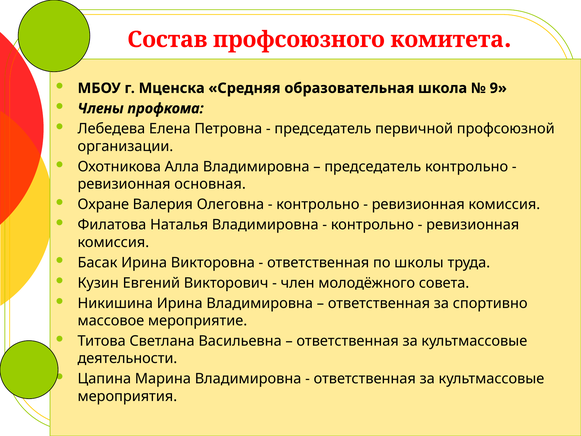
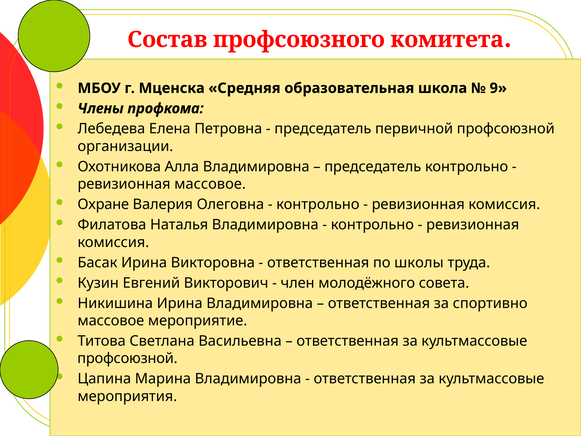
ревизионная основная: основная -> массовое (210, 184)
деятельности: деятельности -> профсоюзной (127, 358)
